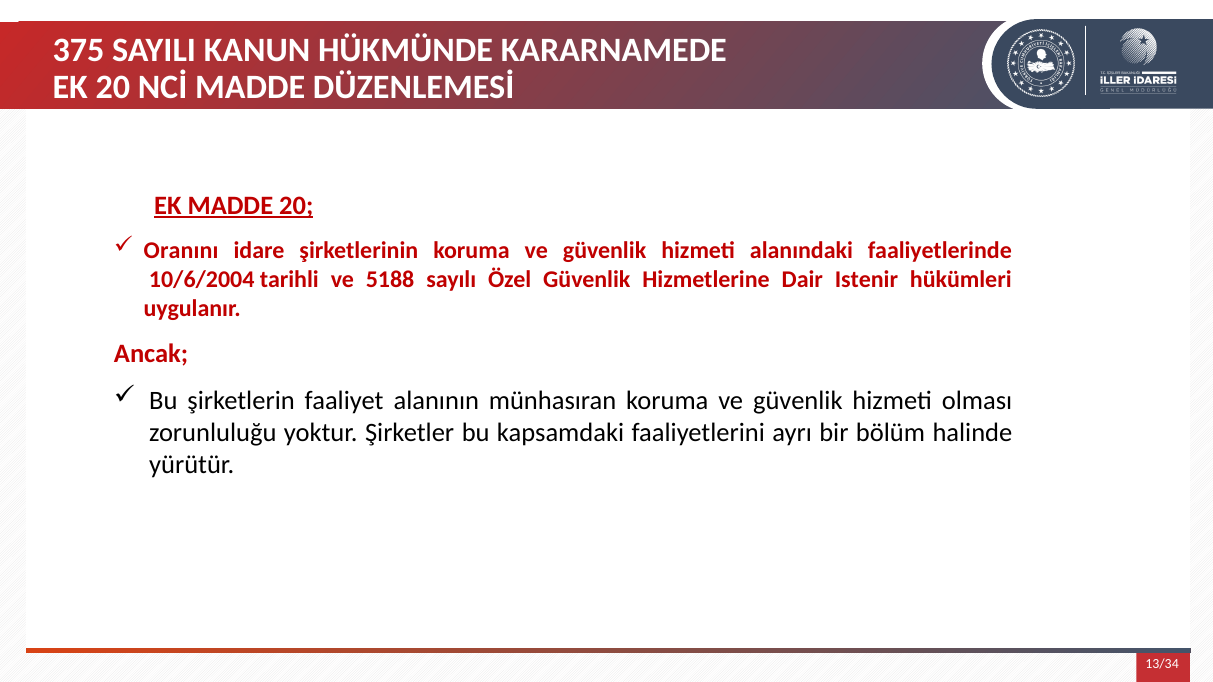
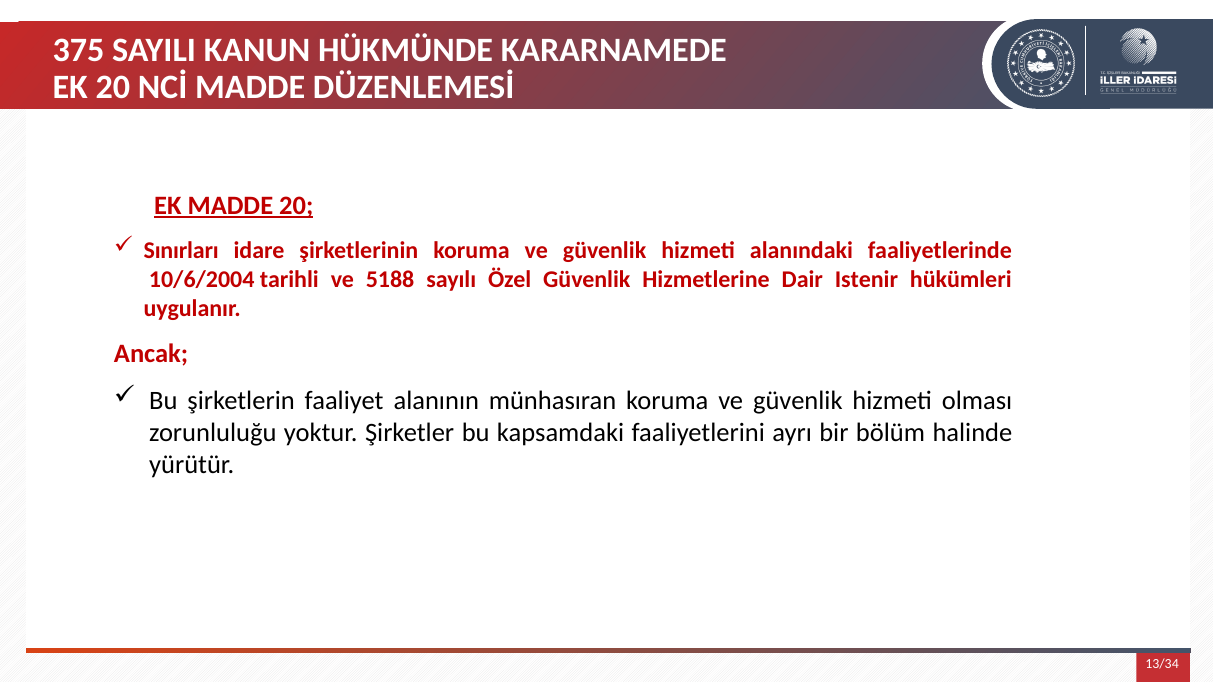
Oranını: Oranını -> Sınırları (181, 251)
